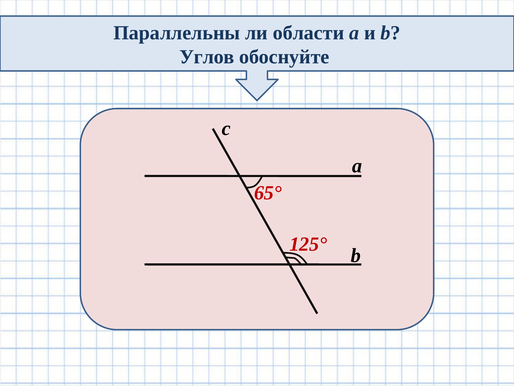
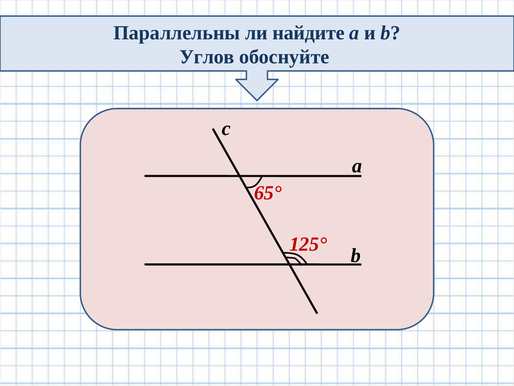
области: области -> найдите (309, 33)
